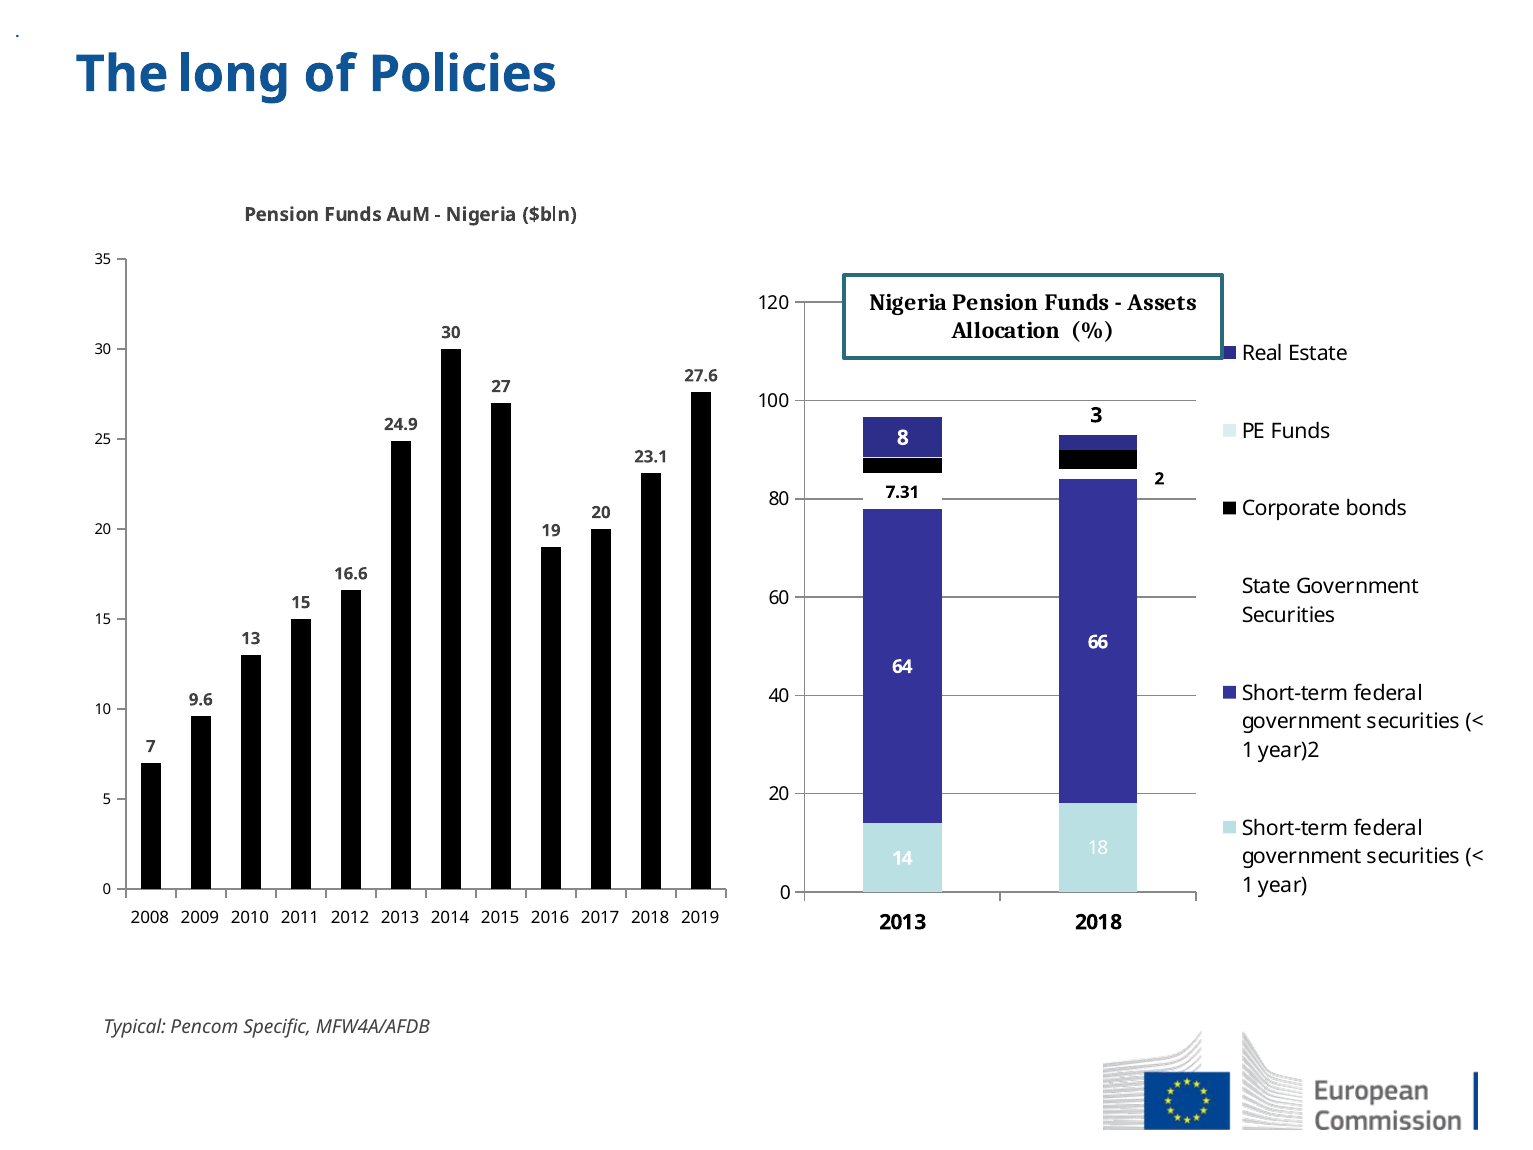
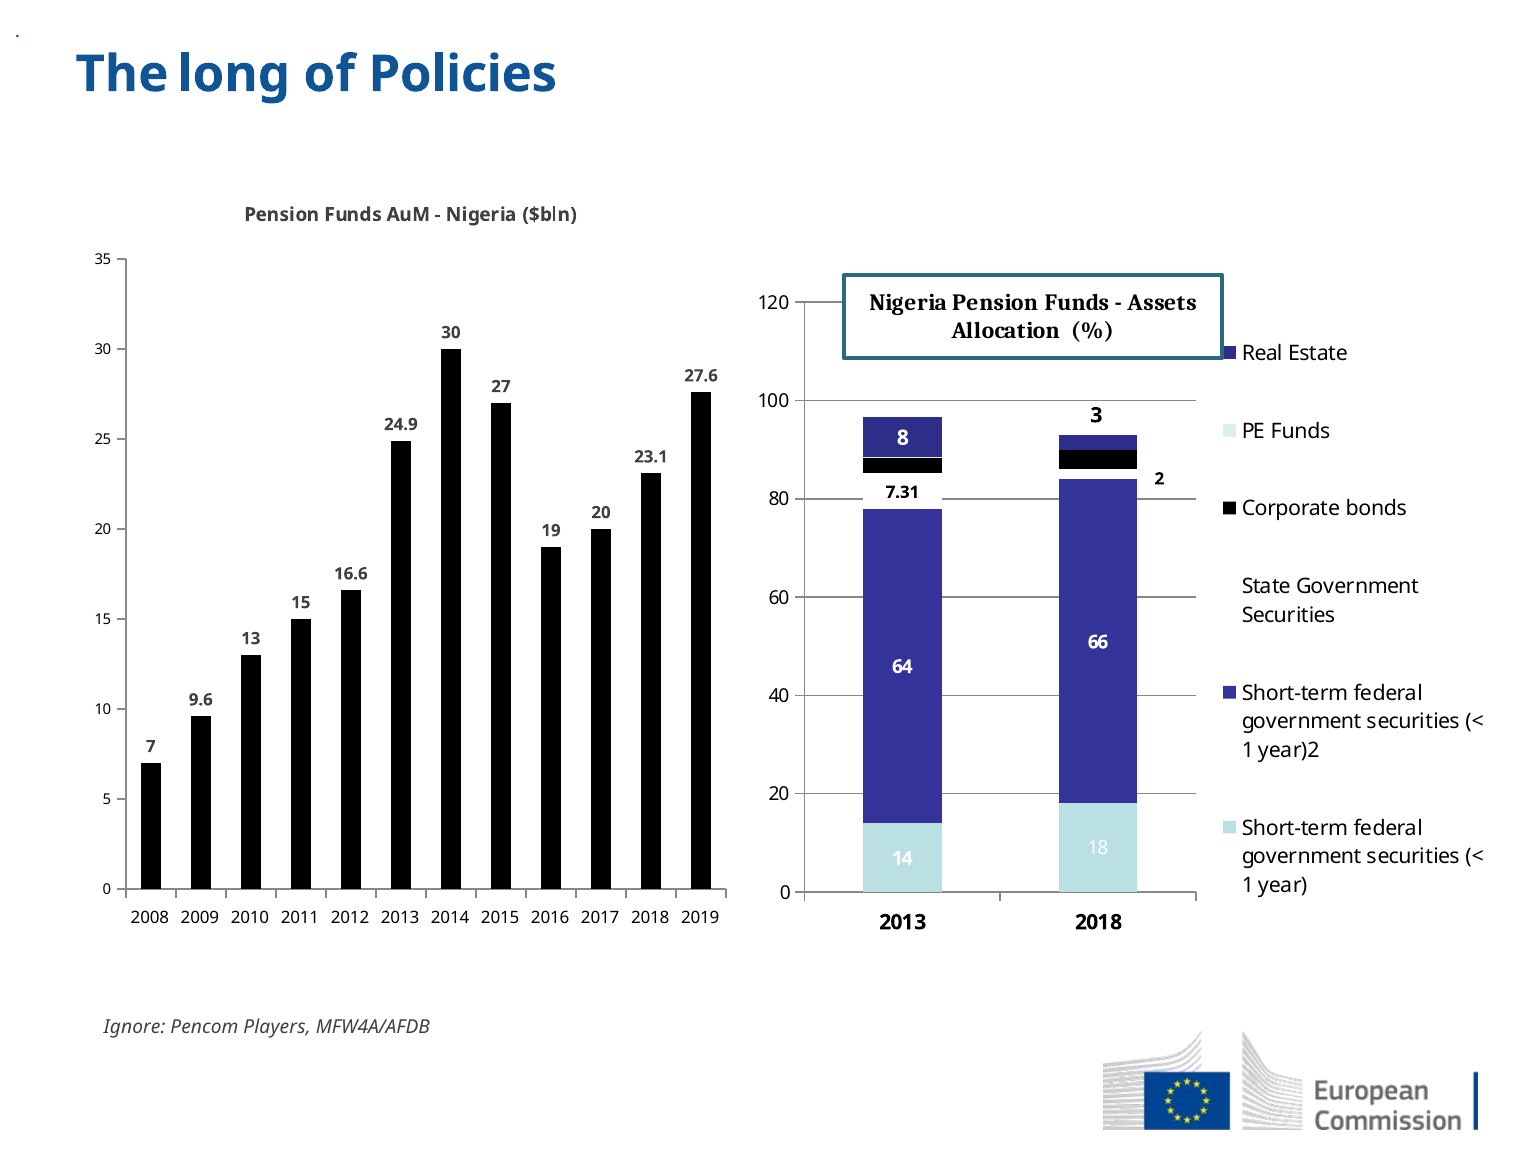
Typical: Typical -> Ignore (135, 1027)
Specific: Specific -> Players (277, 1027)
